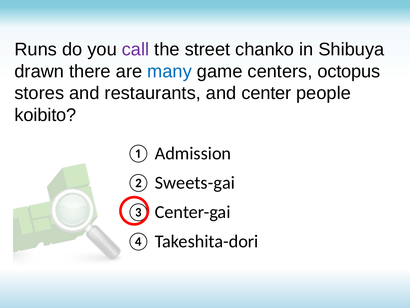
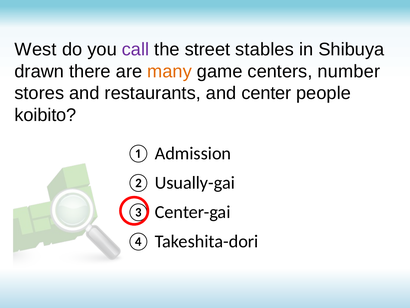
Runs: Runs -> West (36, 49)
chanko: chanko -> stables (265, 49)
many colour: blue -> orange (170, 71)
octopus: octopus -> number (349, 71)
Sweets-gai: Sweets-gai -> Usually-gai (195, 183)
